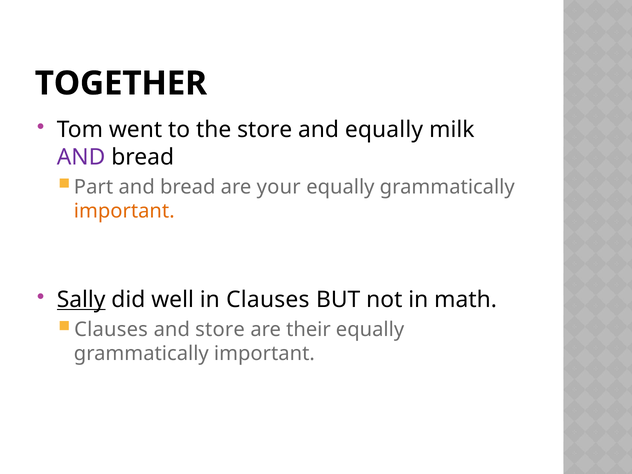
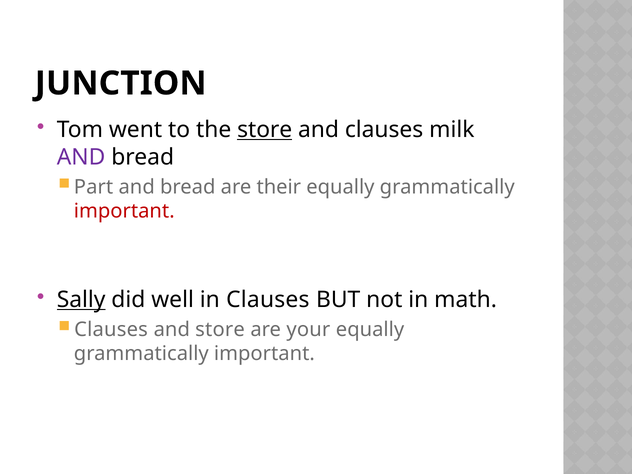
TOGETHER: TOGETHER -> JUNCTION (121, 83)
store underline: none -> present (265, 130)
and equally: equally -> clauses (384, 130)
your: your -> their (279, 187)
important colour: orange -> red (124, 211)
their: their -> your (308, 330)
